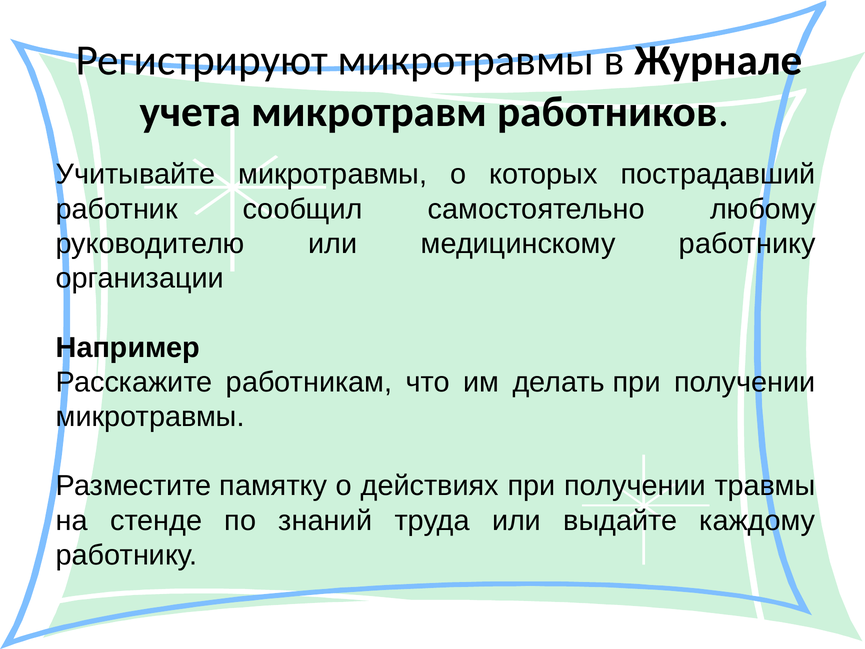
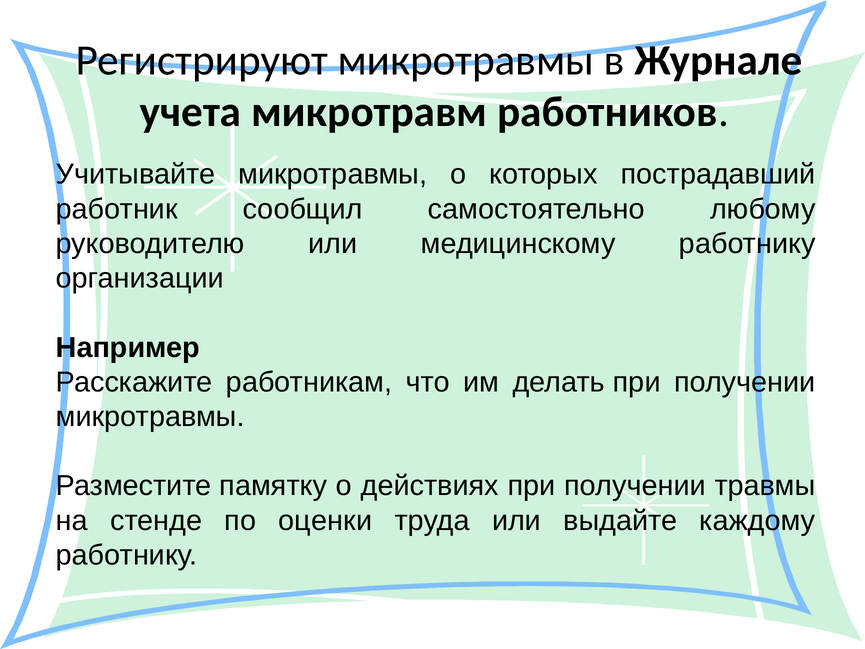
знаний: знаний -> оценки (325, 520)
